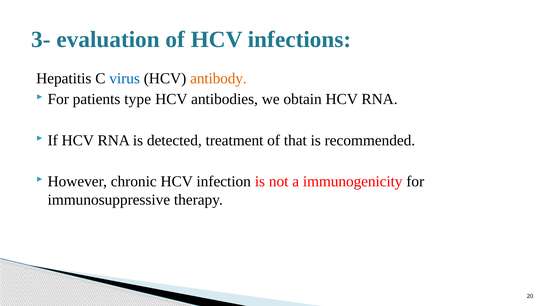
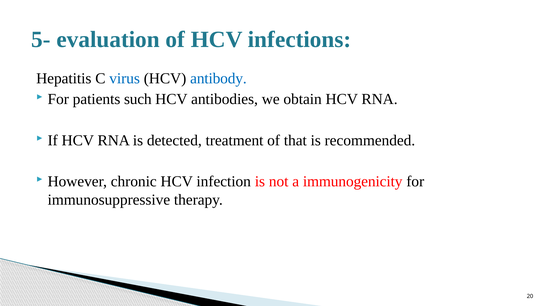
3-: 3- -> 5- (41, 39)
antibody colour: orange -> blue (218, 79)
type: type -> such (138, 99)
